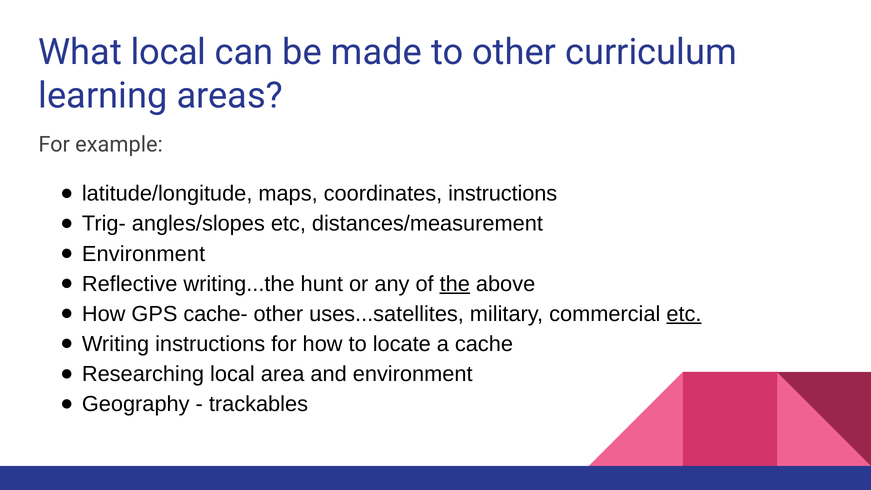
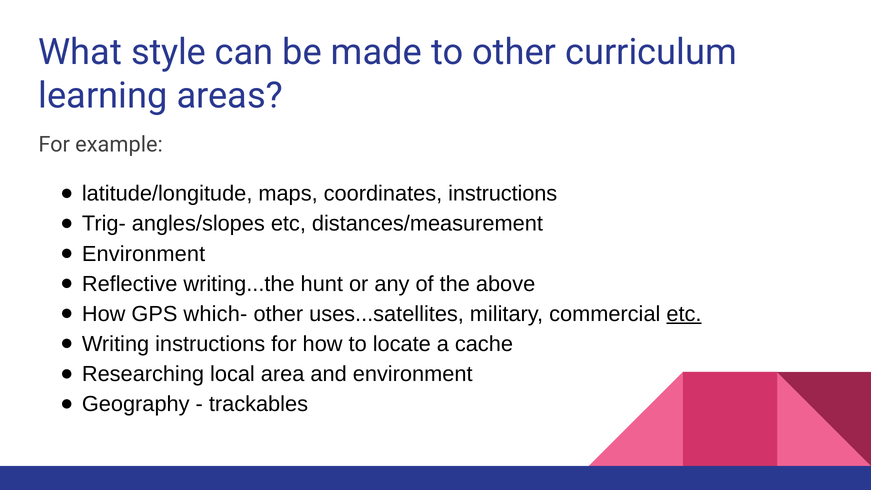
What local: local -> style (168, 52)
the underline: present -> none (455, 284)
cache-: cache- -> which- (215, 314)
